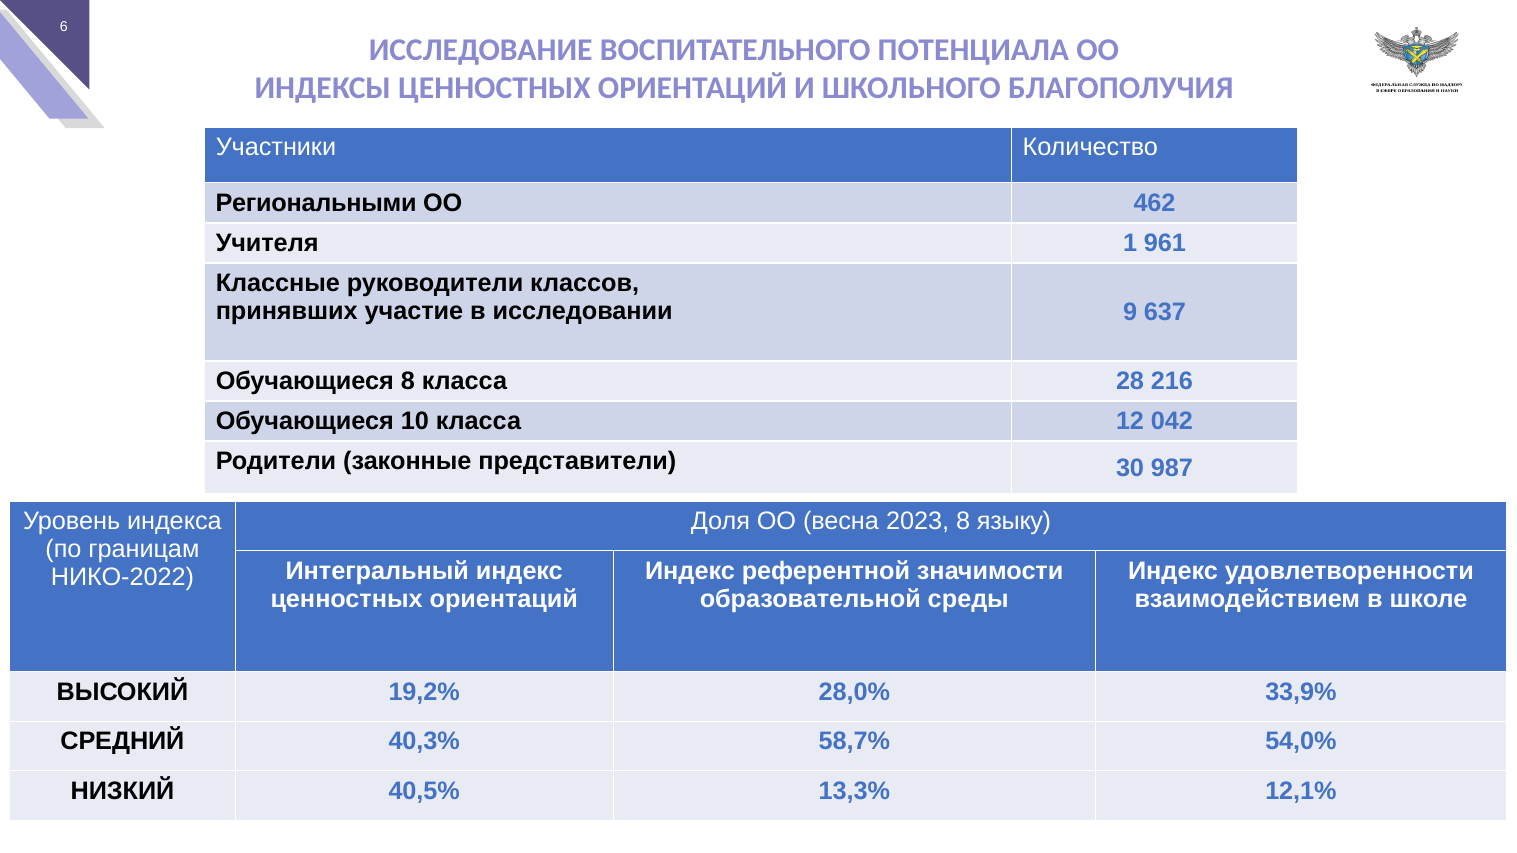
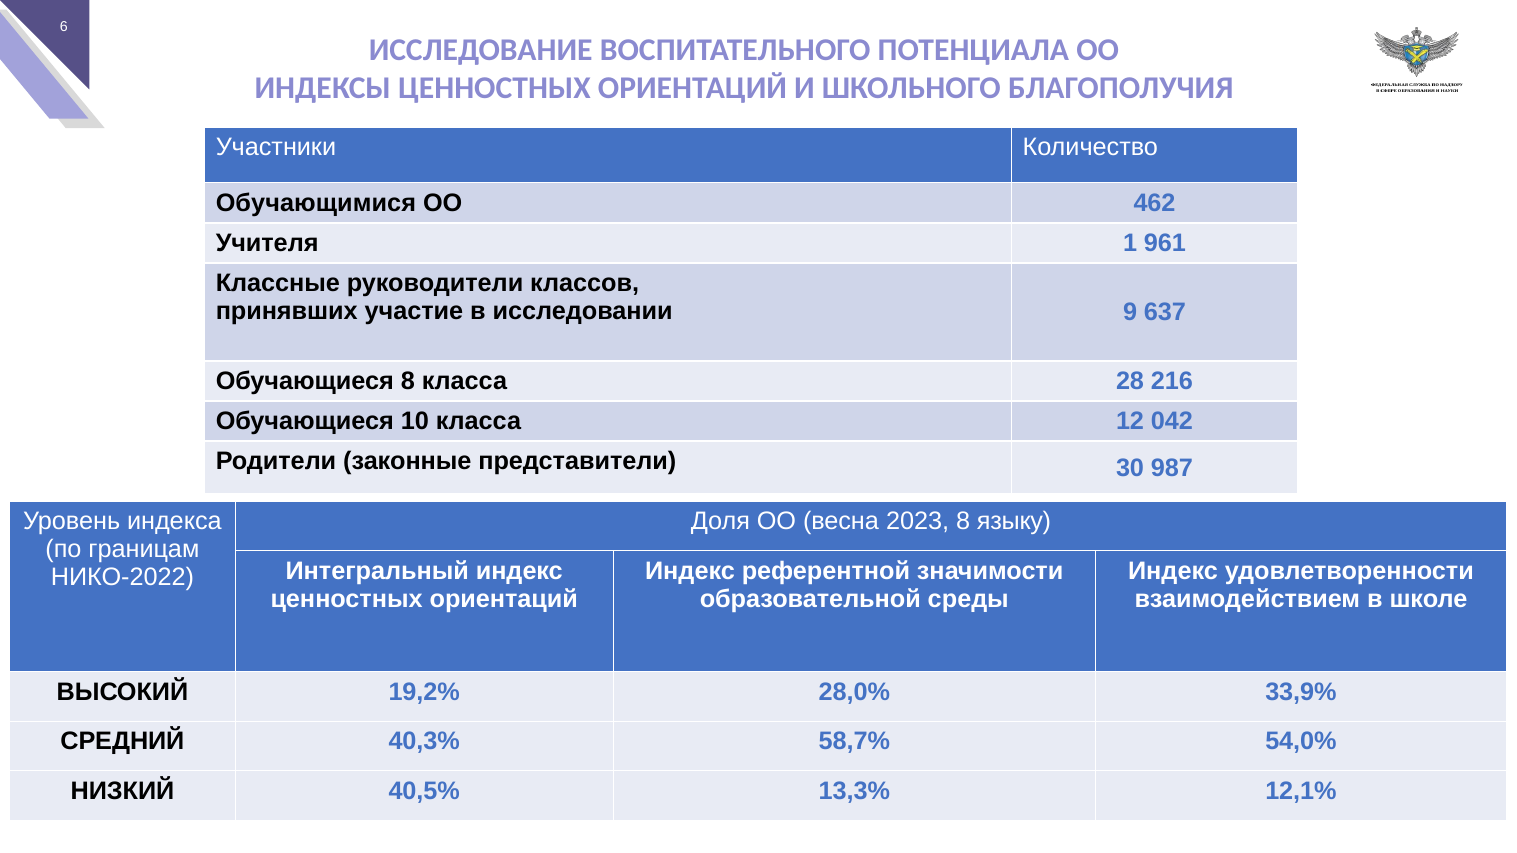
Региональными: Региональными -> Обучающимися (316, 203)
